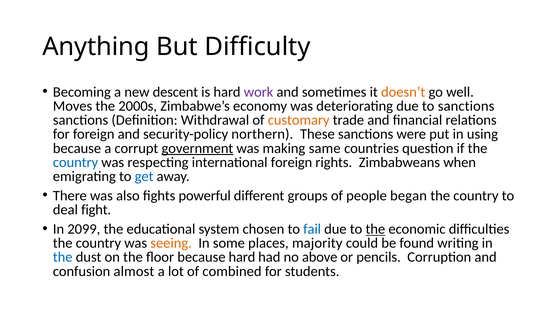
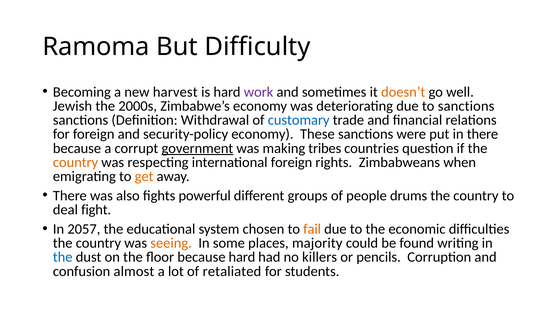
Anything: Anything -> Ramoma (96, 47)
descent: descent -> harvest (175, 92)
Moves: Moves -> Jewish (72, 106)
customary colour: orange -> blue (299, 120)
security-policy northern: northern -> economy (262, 134)
in using: using -> there (483, 134)
same: same -> tribes (325, 148)
country colour: blue -> orange (76, 162)
get colour: blue -> orange (144, 177)
began: began -> drums (409, 196)
2099: 2099 -> 2057 (84, 229)
fail colour: blue -> orange (312, 229)
the underline: present -> none (375, 229)
above: above -> killers (320, 257)
combined: combined -> retaliated (232, 272)
